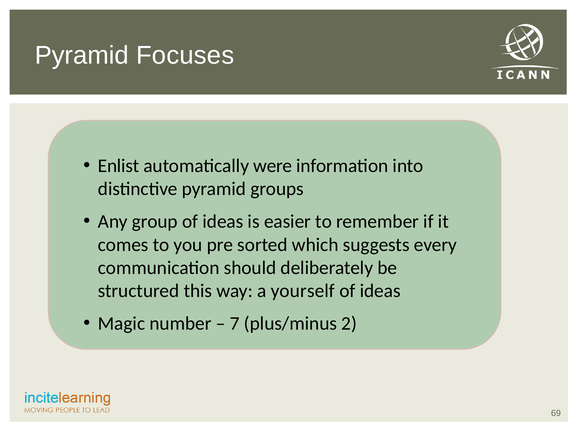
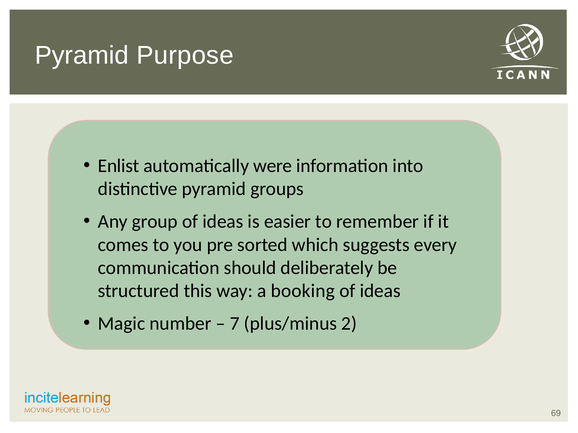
Focuses: Focuses -> Purpose (185, 55)
yourself: yourself -> booking (303, 291)
